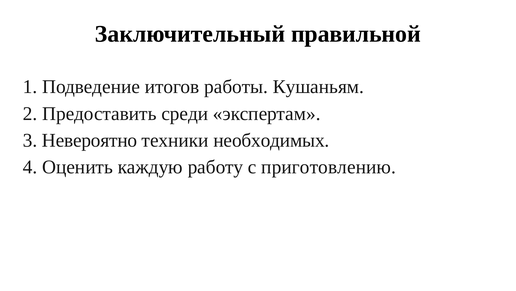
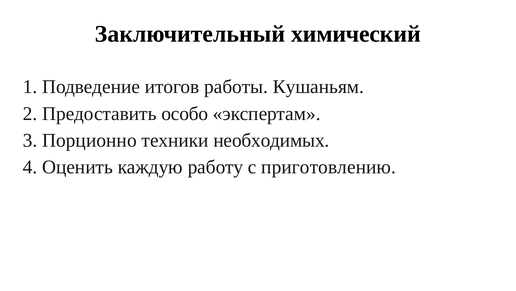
правильной: правильной -> химический (356, 34)
среди: среди -> особо (185, 113)
Невероятно: Невероятно -> Порционно (89, 140)
